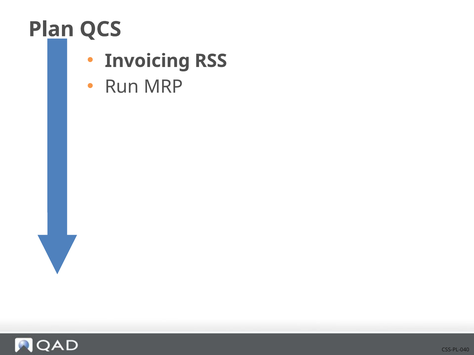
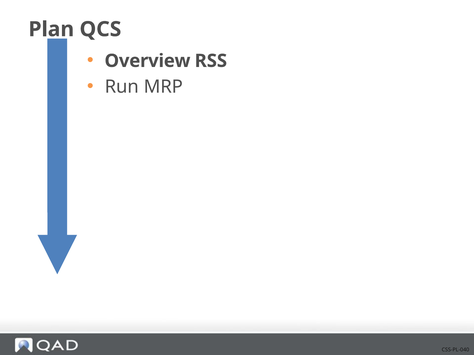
Invoicing: Invoicing -> Overview (147, 61)
